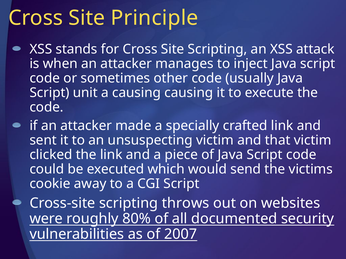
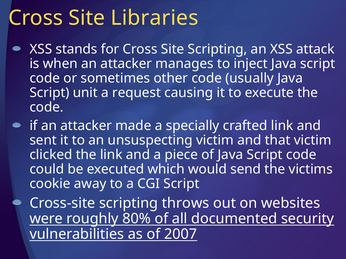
Principle: Principle -> Libraries (155, 18)
a causing: causing -> request (137, 93)
